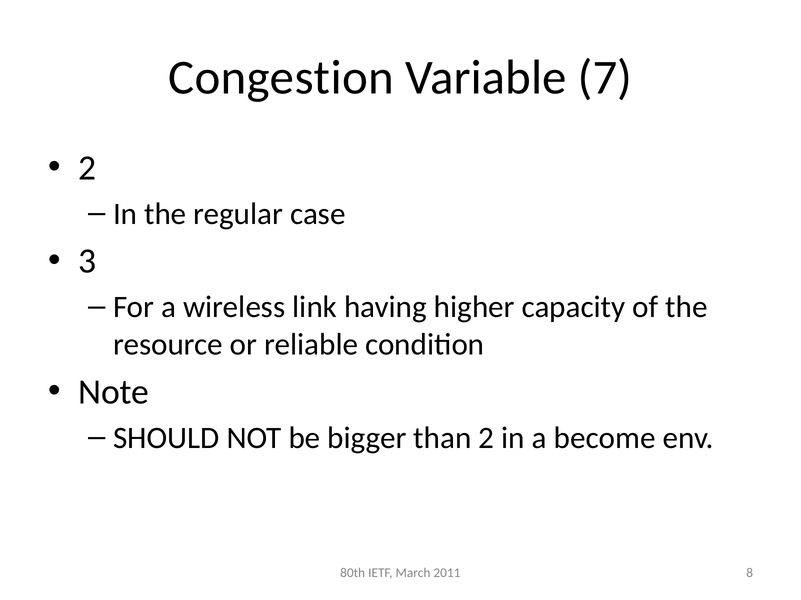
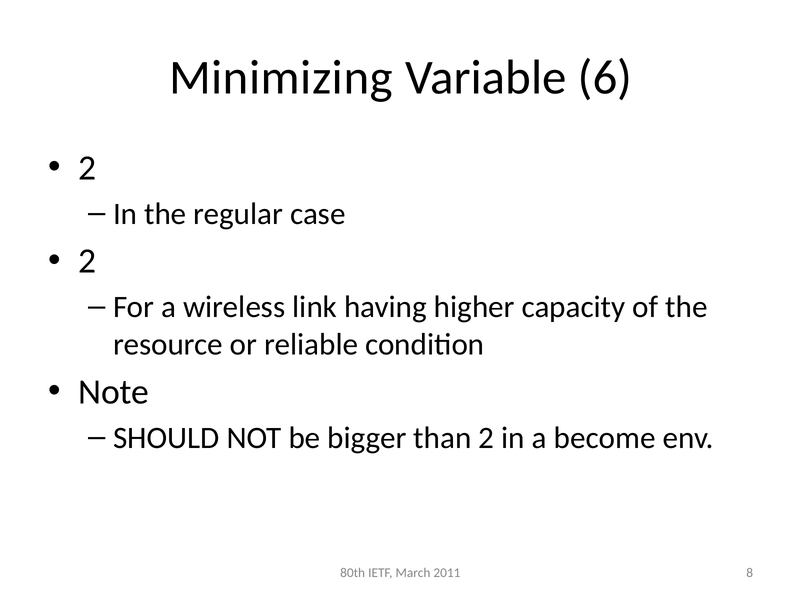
Congestion: Congestion -> Minimizing (281, 78)
7: 7 -> 6 (605, 78)
3: 3 -> 2 (87, 262)
